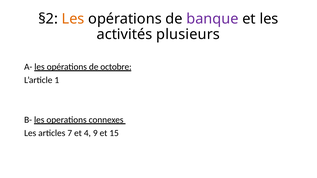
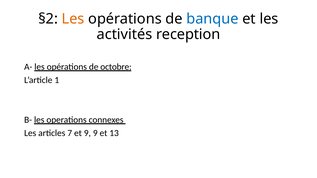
banque colour: purple -> blue (212, 19)
plusieurs: plusieurs -> reception (188, 34)
et 4: 4 -> 9 (87, 133)
15: 15 -> 13 (114, 133)
